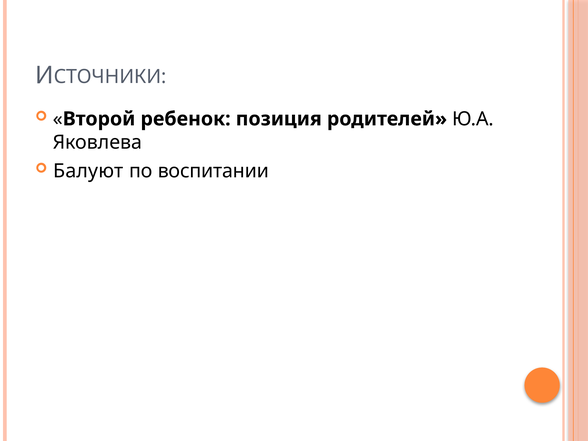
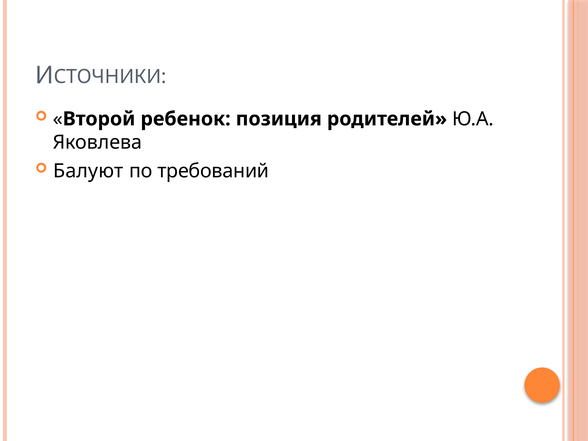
воспитании: воспитании -> требований (213, 171)
